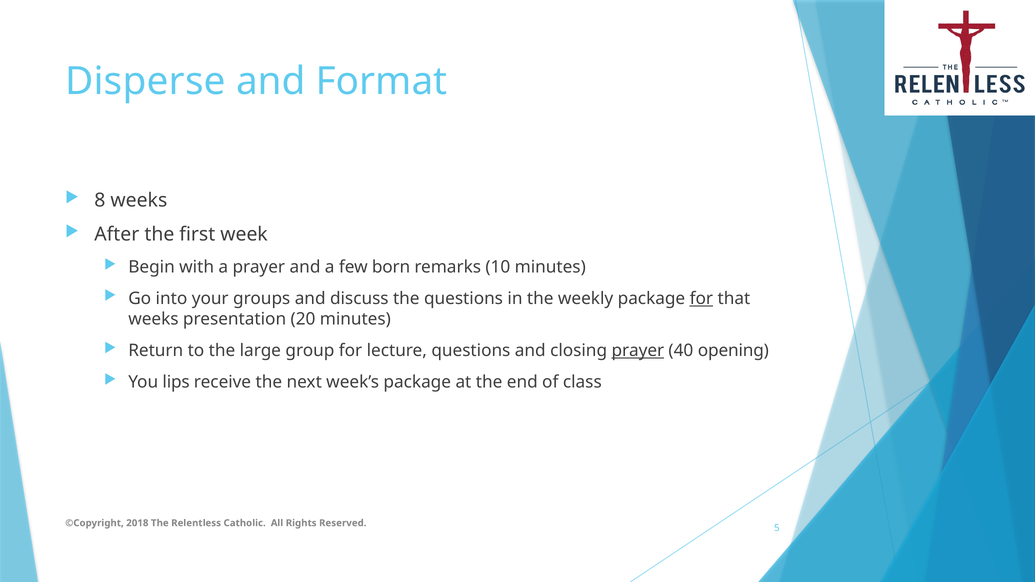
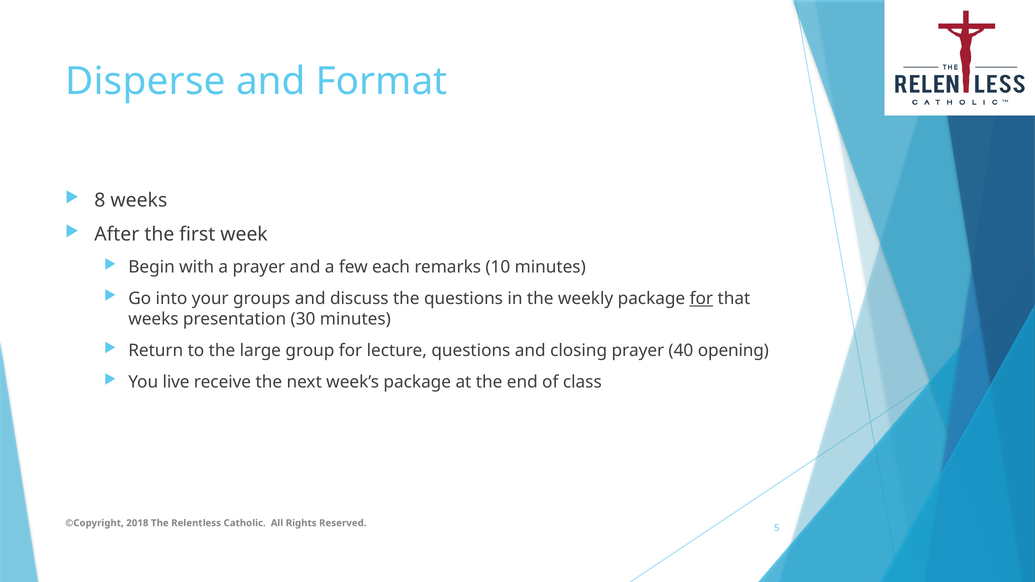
born: born -> each (391, 267)
20: 20 -> 30 (303, 319)
prayer underline: present -> none (638, 351)
lips: lips -> live (176, 382)
